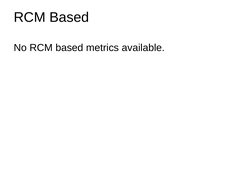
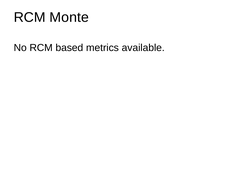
Based: Based -> Monte (69, 17)
